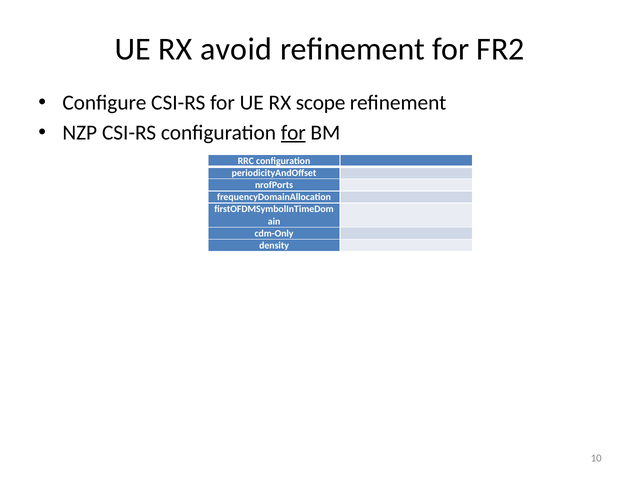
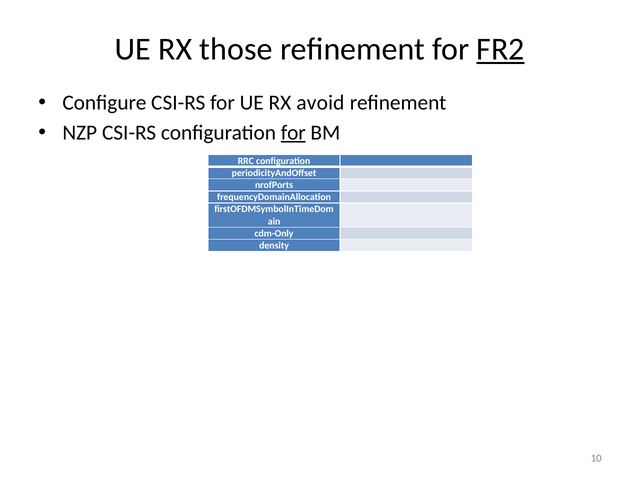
avoid: avoid -> those (236, 49)
FR2 underline: none -> present (501, 49)
scope: scope -> avoid (320, 103)
